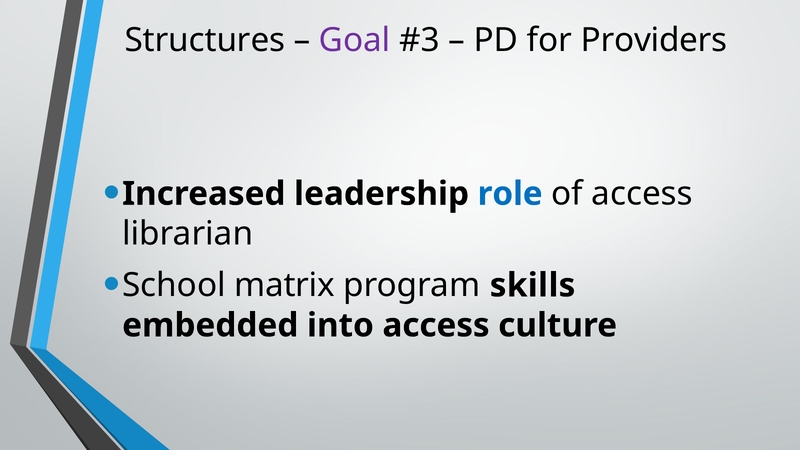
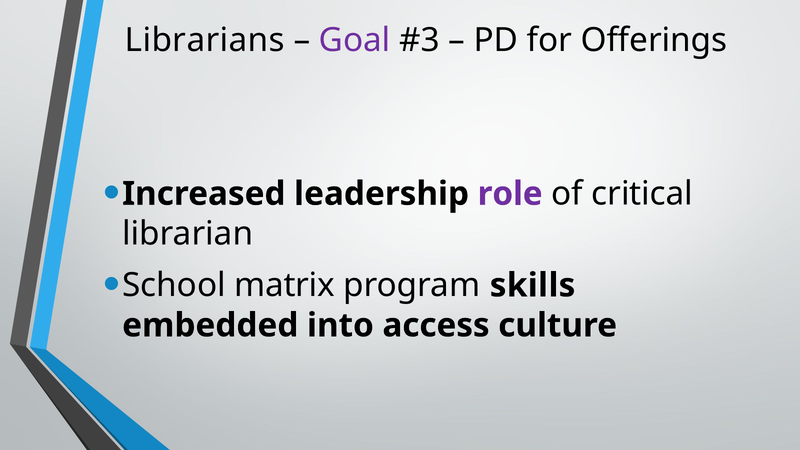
Structures: Structures -> Librarians (205, 40)
Providers: Providers -> Offerings (654, 40)
role colour: blue -> purple (510, 194)
of access: access -> critical (642, 194)
